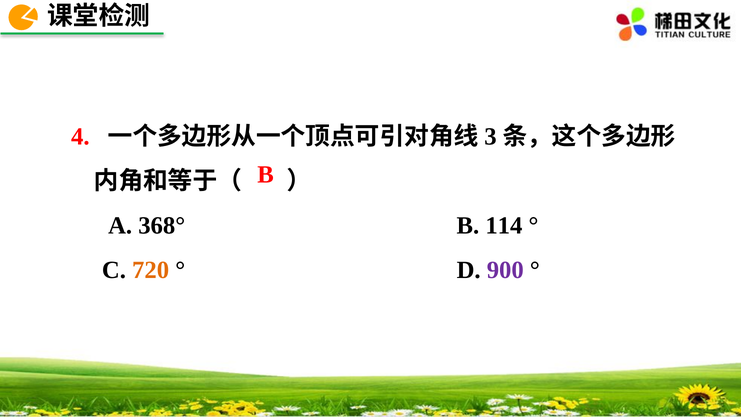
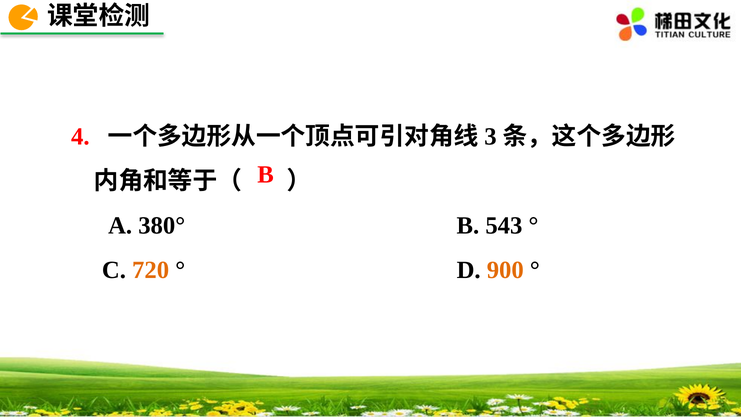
368°: 368° -> 380° (162, 226)
114: 114 -> 543 (504, 226)
900 colour: purple -> orange (505, 270)
